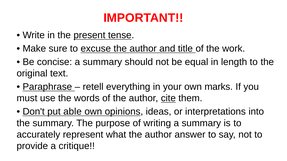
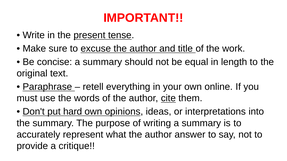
marks: marks -> online (219, 87)
able: able -> hard (73, 112)
